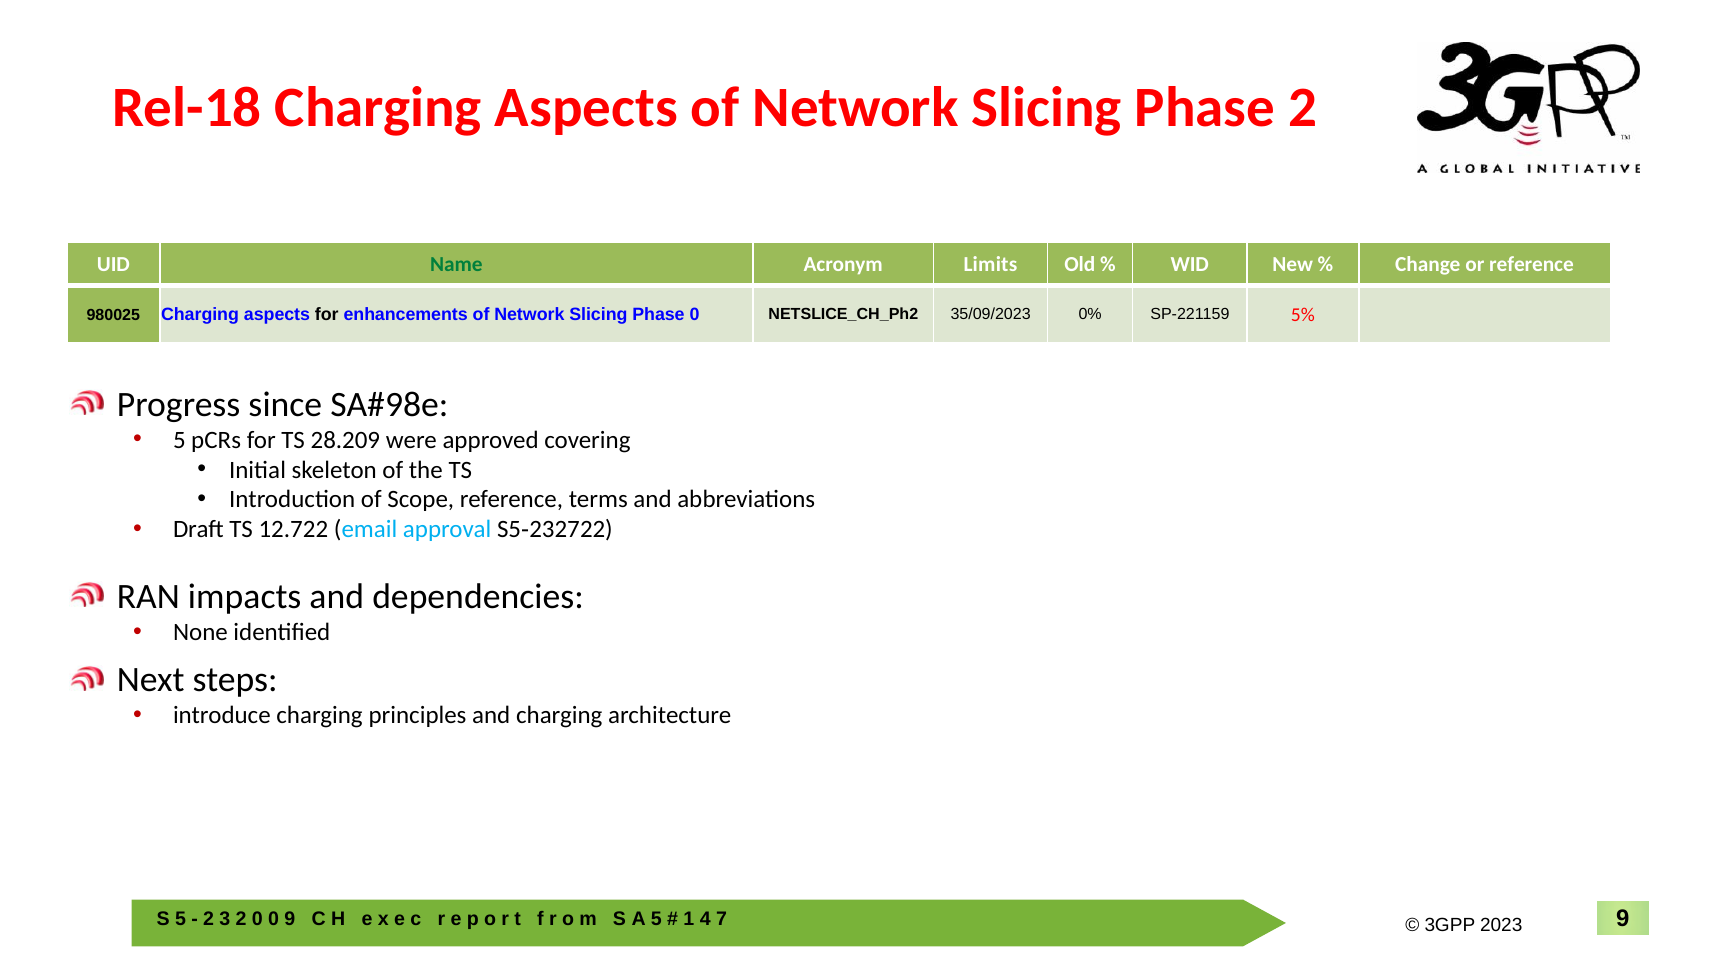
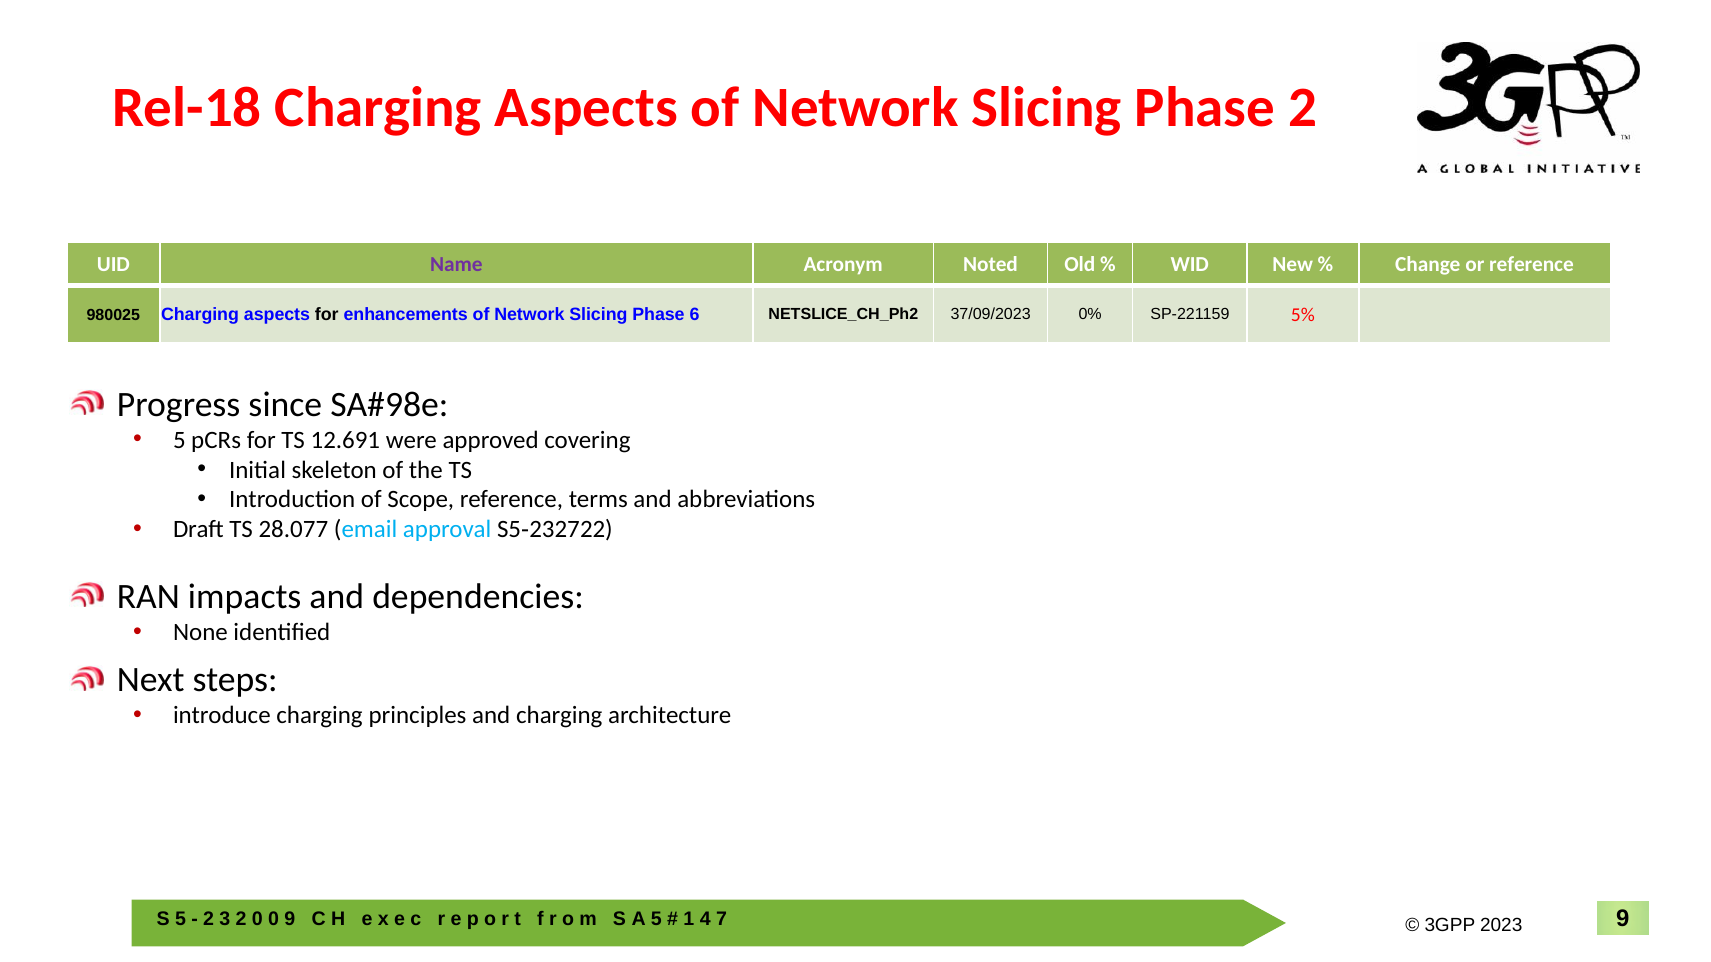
Name colour: green -> purple (456, 265)
Limits: Limits -> Noted (991, 265)
Phase 0: 0 -> 6 (695, 314)
35/09/2023: 35/09/2023 -> 37/09/2023 (991, 314)
28.209: 28.209 -> 12.691 (345, 440)
12.722: 12.722 -> 28.077 (293, 530)
